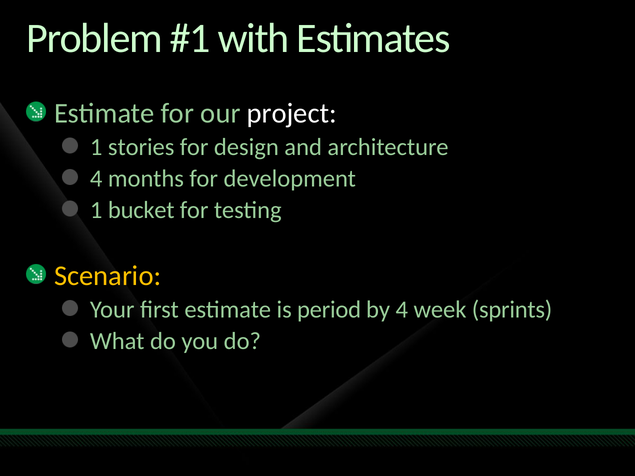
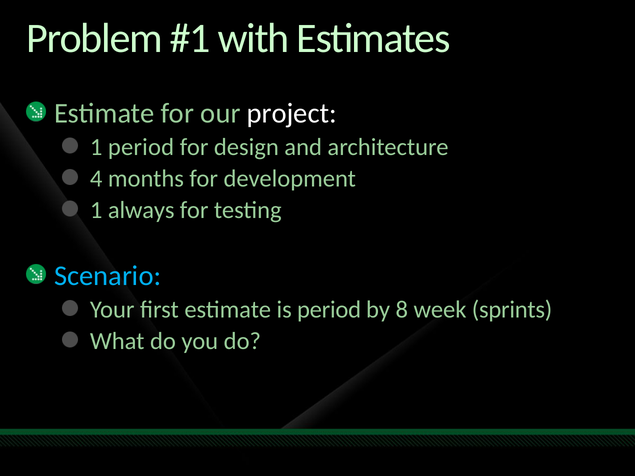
1 stories: stories -> period (141, 147)
bucket: bucket -> always (141, 210)
Scenario colour: yellow -> light blue (108, 276)
by 4: 4 -> 8 (402, 310)
